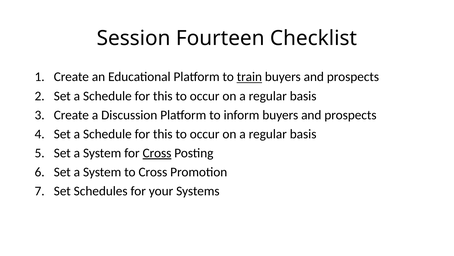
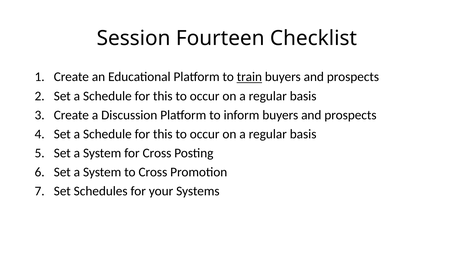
Cross underline: present -> none (157, 153)
